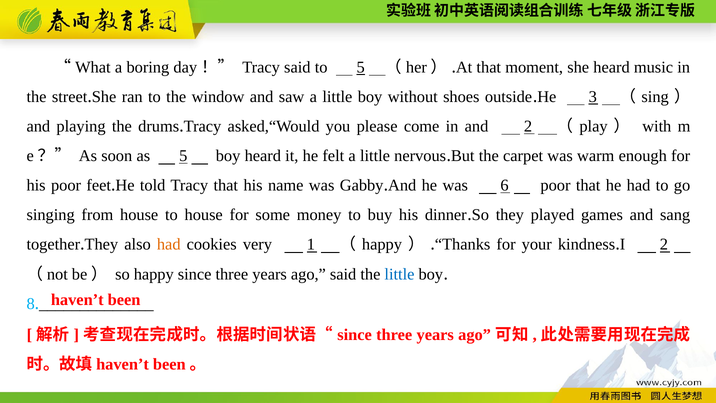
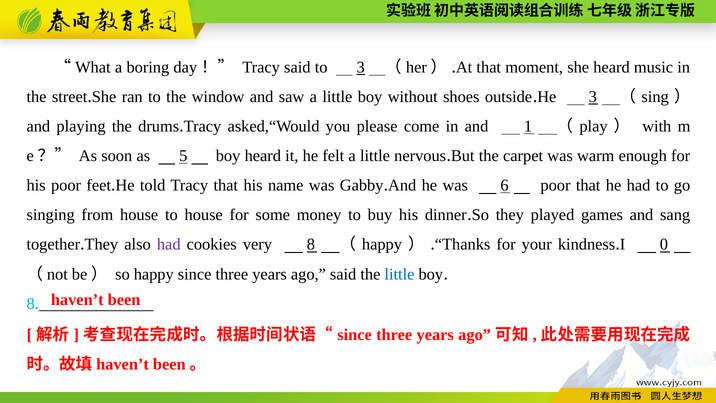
to 5: 5 -> 3 (361, 67)
and 2: 2 -> 1 (528, 126)
had colour: orange -> purple (169, 244)
very 1: 1 -> 8 (311, 244)
2: 2 -> 0 (664, 244)
